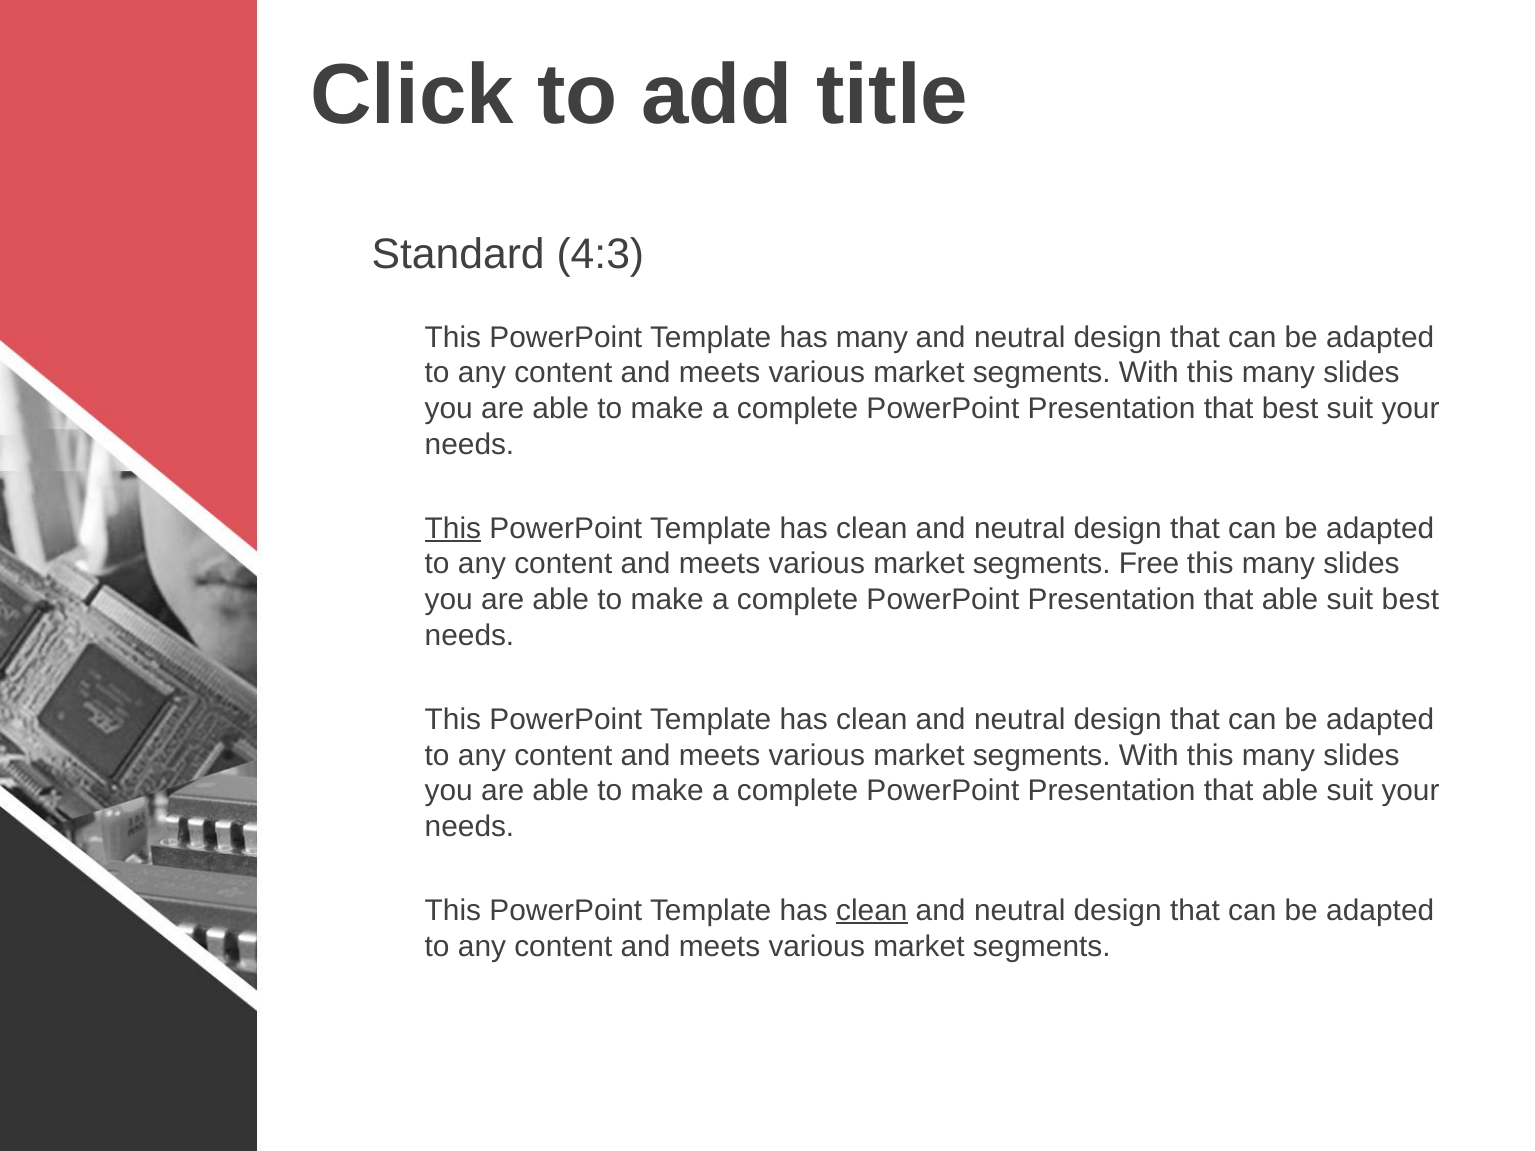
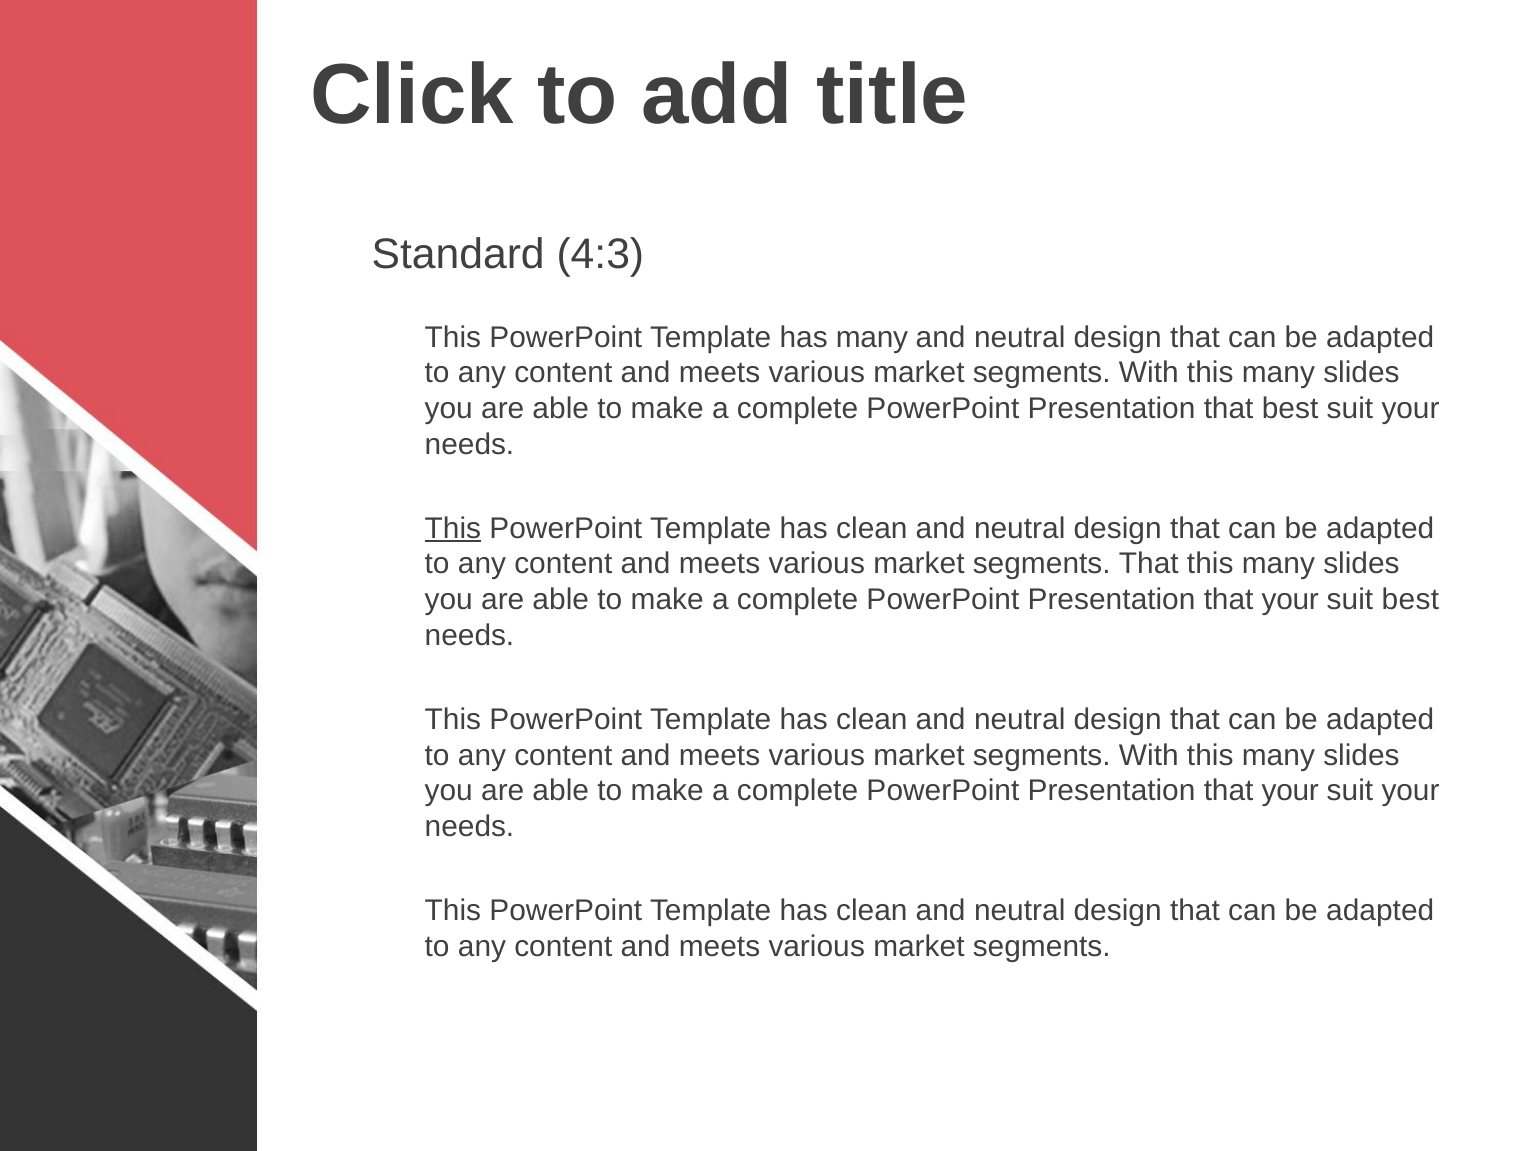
segments Free: Free -> That (1149, 564)
able: able -> your (1290, 600)
able: able -> your (1290, 791)
clean underline: present -> none (872, 911)
